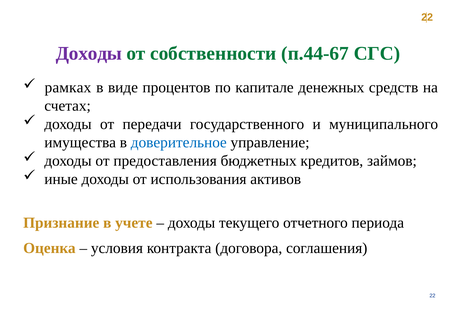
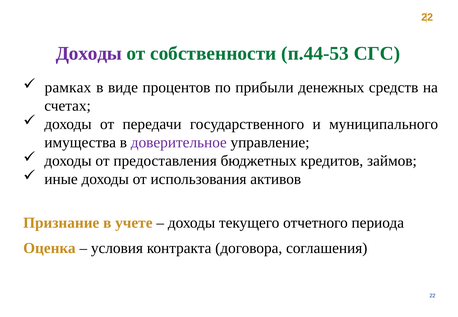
п.44-67: п.44-67 -> п.44-53 (315, 54)
капитале: капитале -> прибыли (264, 88)
доверительное colour: blue -> purple (179, 142)
